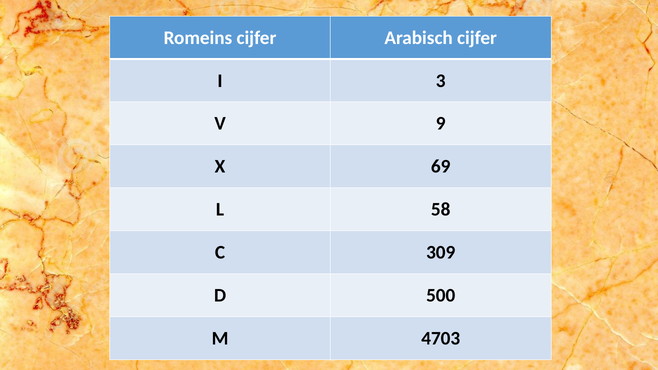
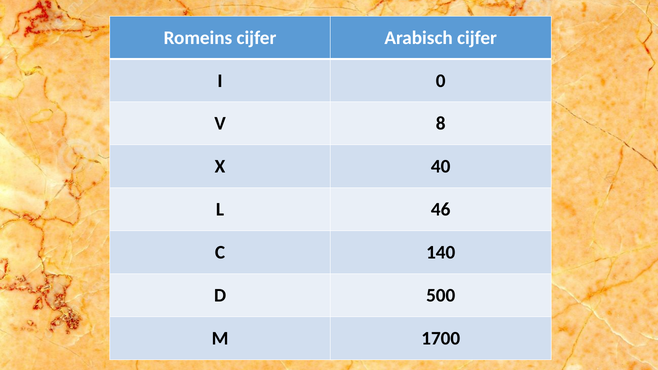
3: 3 -> 0 (441, 81)
9: 9 -> 8 (441, 124)
69: 69 -> 40 (441, 167)
58: 58 -> 46 (441, 210)
309: 309 -> 140 (441, 253)
4703: 4703 -> 1700 (441, 338)
